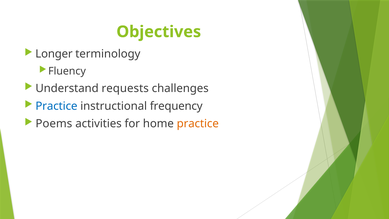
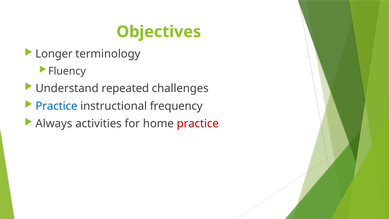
requests: requests -> repeated (125, 88)
Poems: Poems -> Always (54, 124)
practice colour: orange -> red (198, 124)
